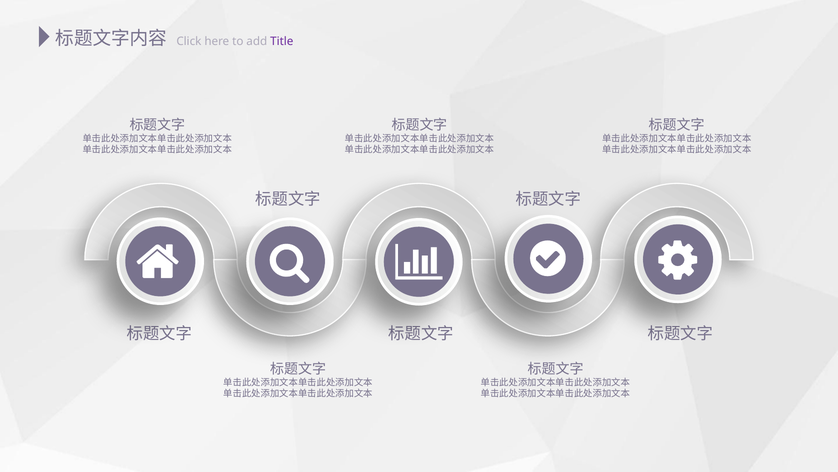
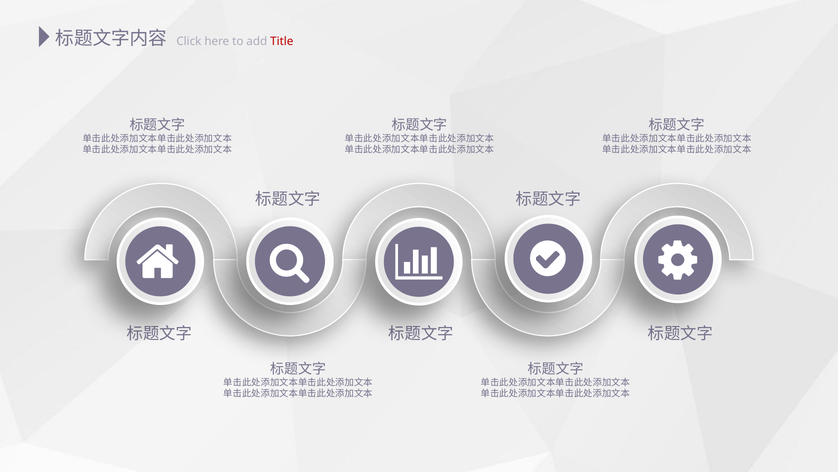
Title colour: purple -> red (282, 41)
